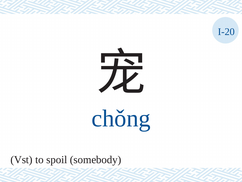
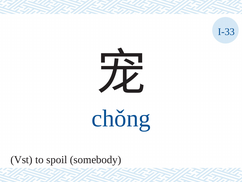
I-20: I-20 -> I-33 (226, 32)
